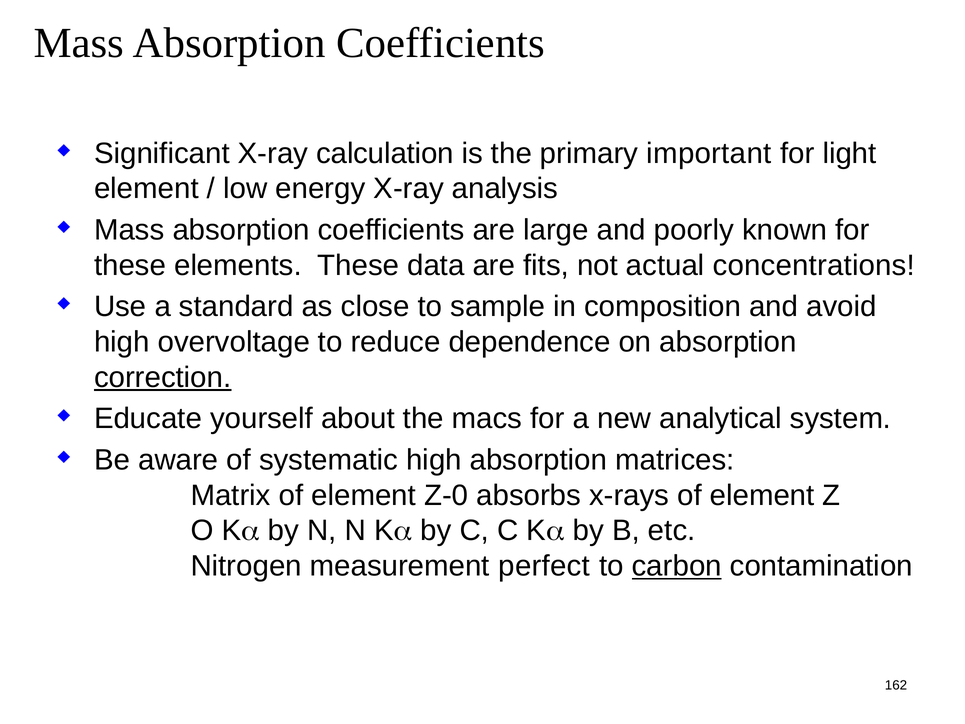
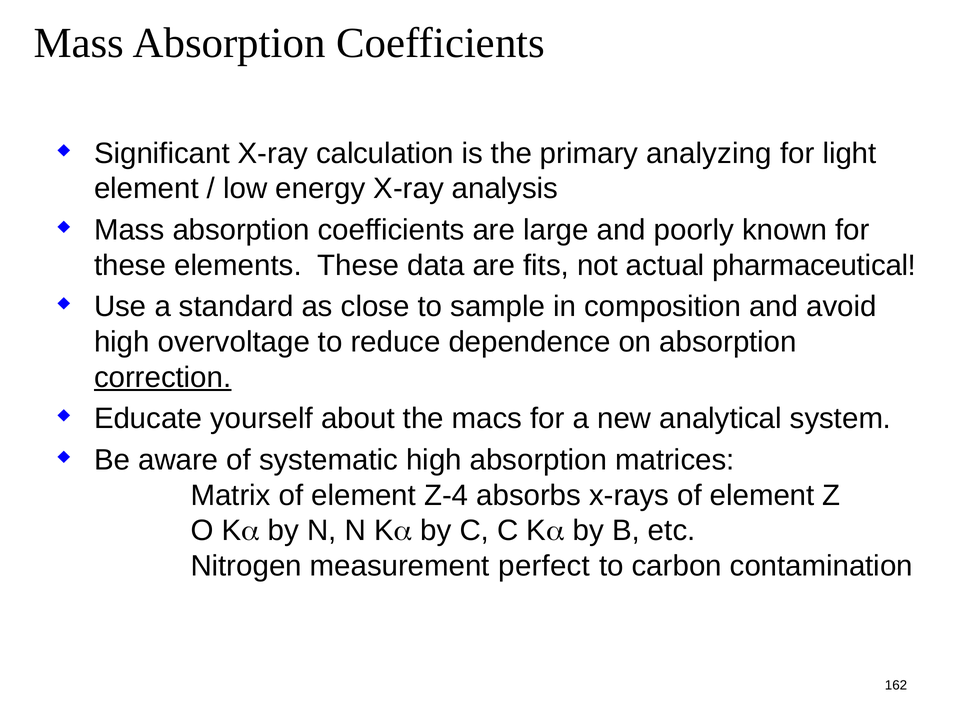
important: important -> analyzing (709, 153)
concentrations: concentrations -> pharmaceutical (814, 265)
Z-0: Z-0 -> Z-4 (446, 495)
carbon underline: present -> none (677, 566)
